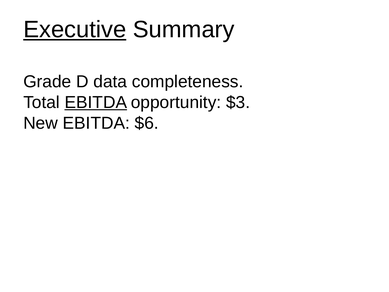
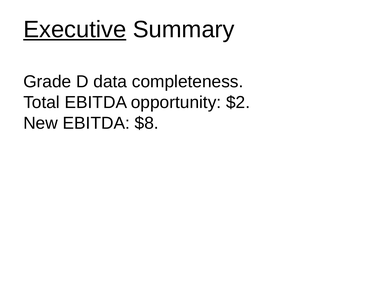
EBITDA underline: present -> none (96, 102)
$3: $3 -> $2 (238, 102)
$6: $6 -> $8 (147, 123)
